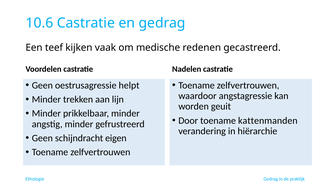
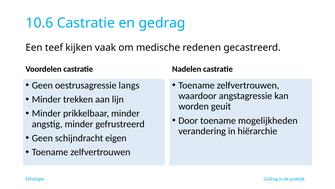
helpt: helpt -> langs (129, 85)
kattenmanden: kattenmanden -> mogelijkheden (268, 120)
